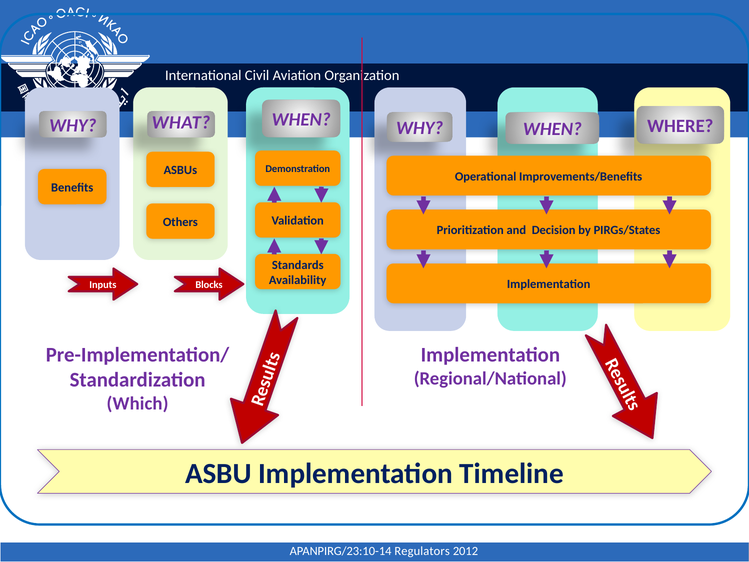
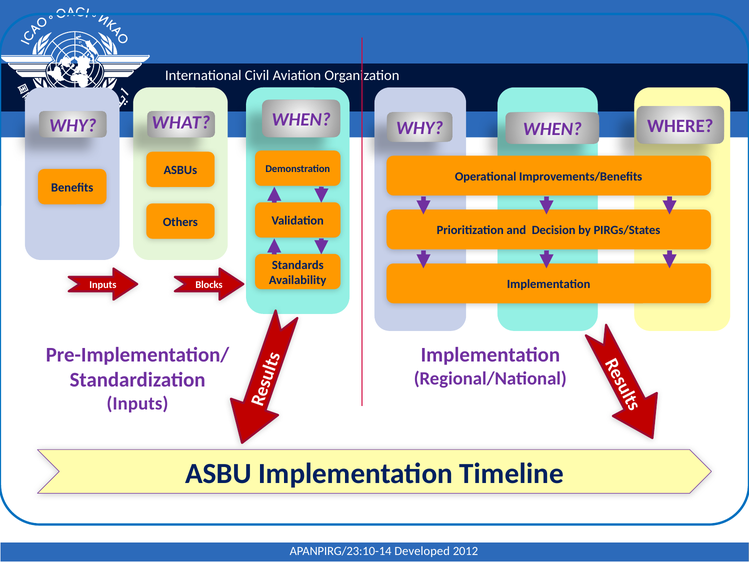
Which: Which -> Inputs (138, 403)
Regulators: Regulators -> Developed (422, 551)
